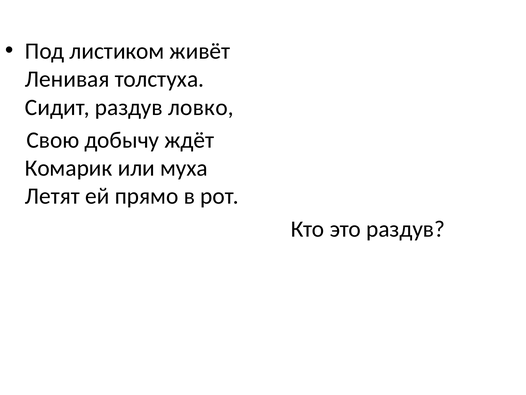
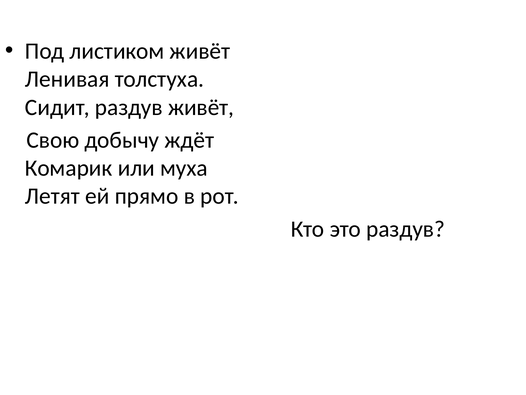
раздув ловко: ловко -> живёт (201, 107)
